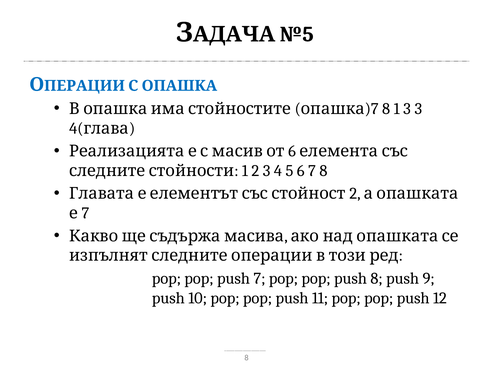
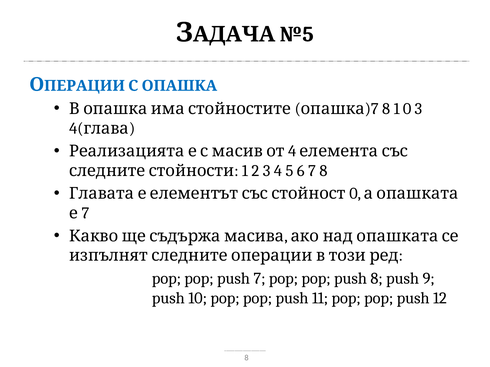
1 3: 3 -> 0 (407, 109)
6: 6 -> 4 (292, 151)
2: 2 -> 0 (355, 194)
